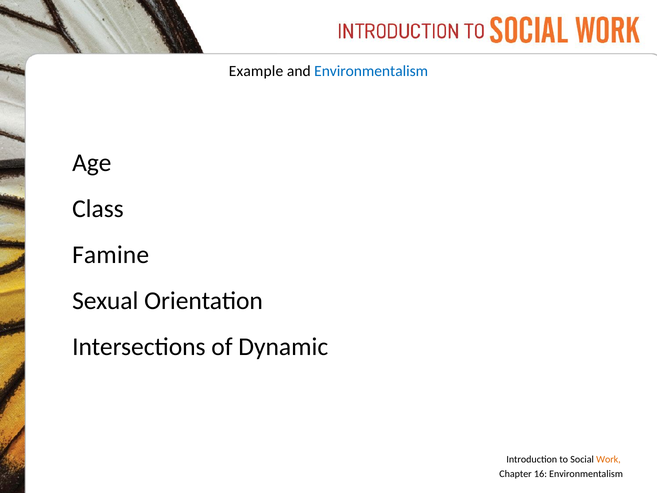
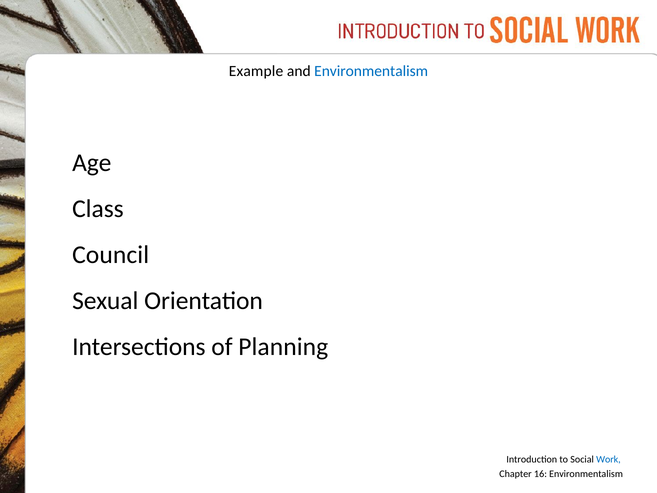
Famine: Famine -> Council (111, 255)
Dynamic: Dynamic -> Planning (283, 347)
Work colour: orange -> blue (608, 459)
